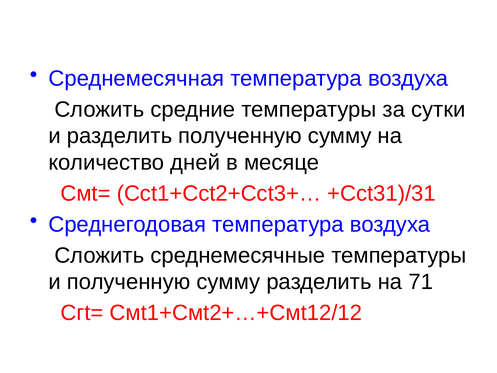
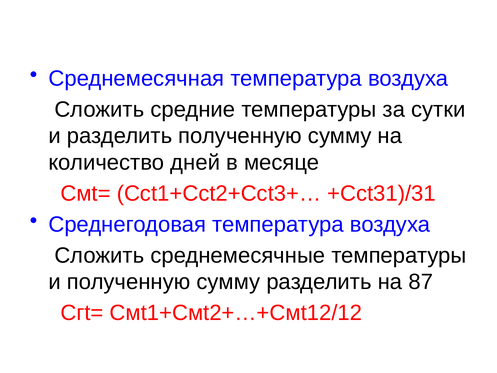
71: 71 -> 87 (421, 282)
